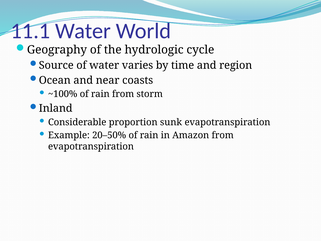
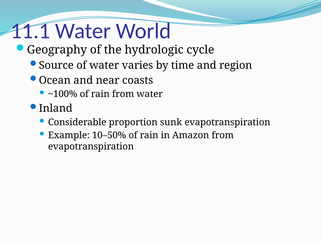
from storm: storm -> water (150, 94)
20–50%: 20–50% -> 10–50% (109, 135)
